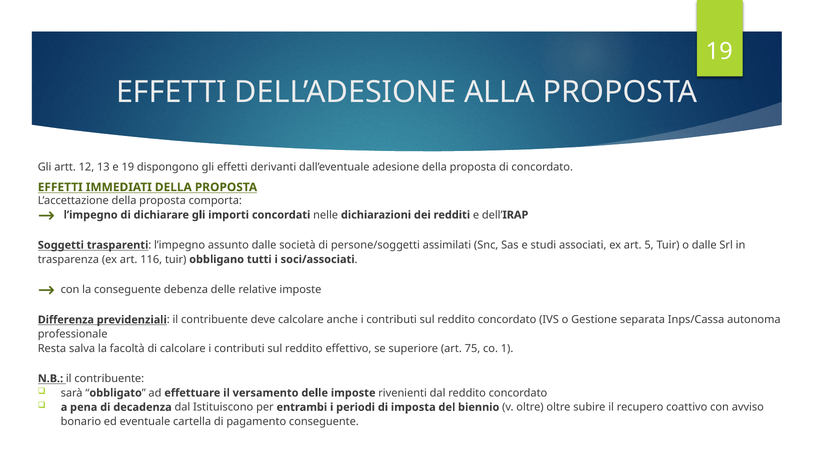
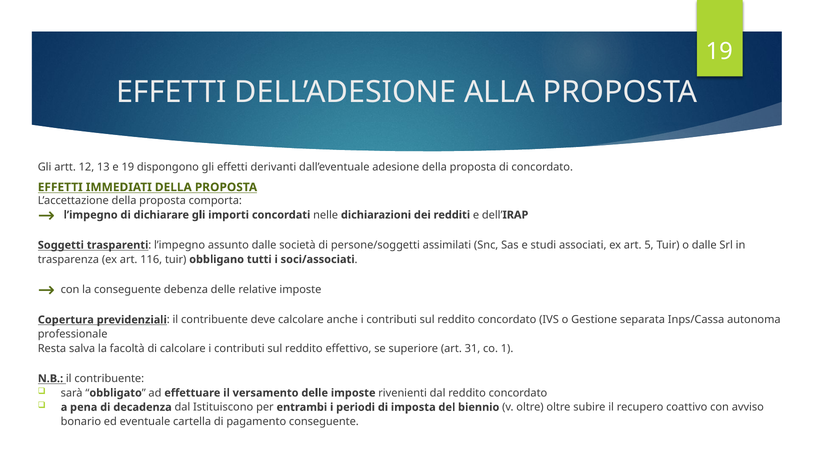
Differenza: Differenza -> Copertura (66, 320)
75: 75 -> 31 (472, 348)
